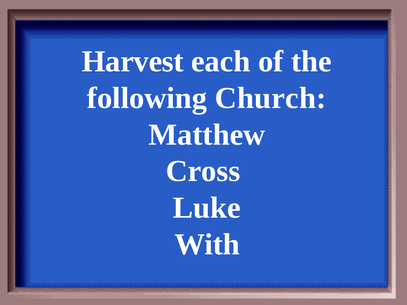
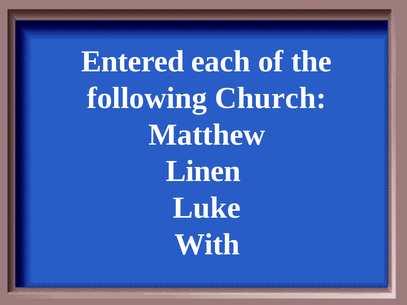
Harvest: Harvest -> Entered (133, 61)
Cross: Cross -> Linen (203, 171)
